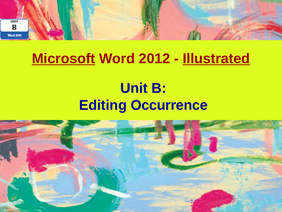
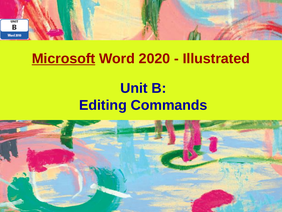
2012: 2012 -> 2020 (154, 59)
Illustrated underline: present -> none (216, 59)
Occurrence: Occurrence -> Commands (169, 105)
